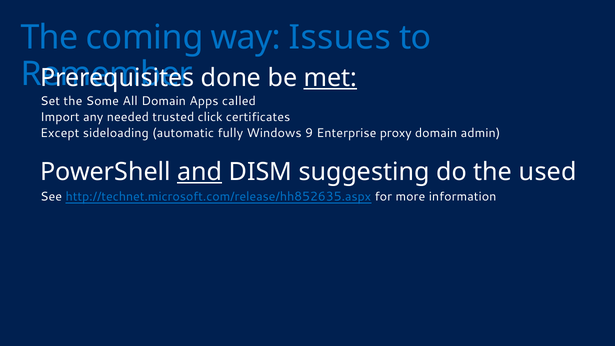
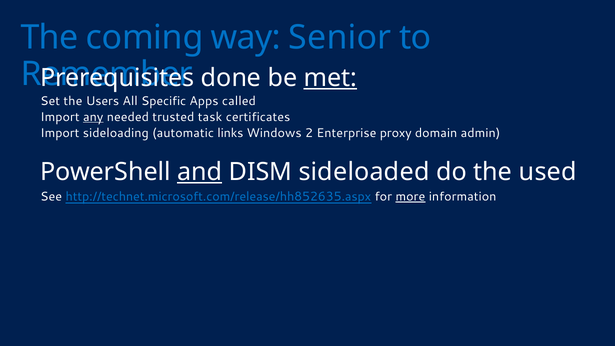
Issues: Issues -> Senior (340, 37)
Some: Some -> Users (102, 101)
All Domain: Domain -> Specific (164, 101)
any underline: none -> present (93, 117)
click: click -> task (210, 117)
Except: Except -> Import (60, 133)
fully: fully -> links (230, 133)
9: 9 -> 2 (309, 133)
suggesting: suggesting -> sideloaded (364, 172)
more underline: none -> present (410, 197)
